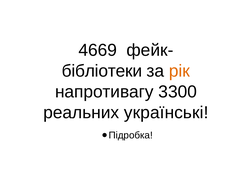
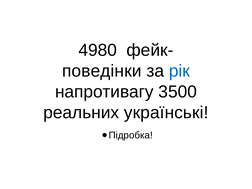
4669: 4669 -> 4980 (98, 50)
бібліотеки: бібліотеки -> поведінки (102, 71)
рік colour: orange -> blue (179, 71)
3300: 3300 -> 3500 (178, 92)
